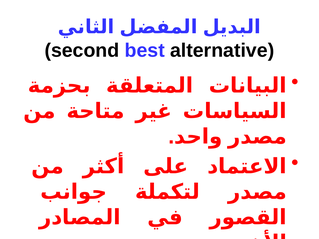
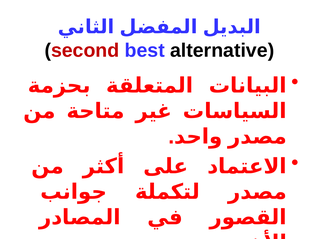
second colour: black -> red (85, 50)
